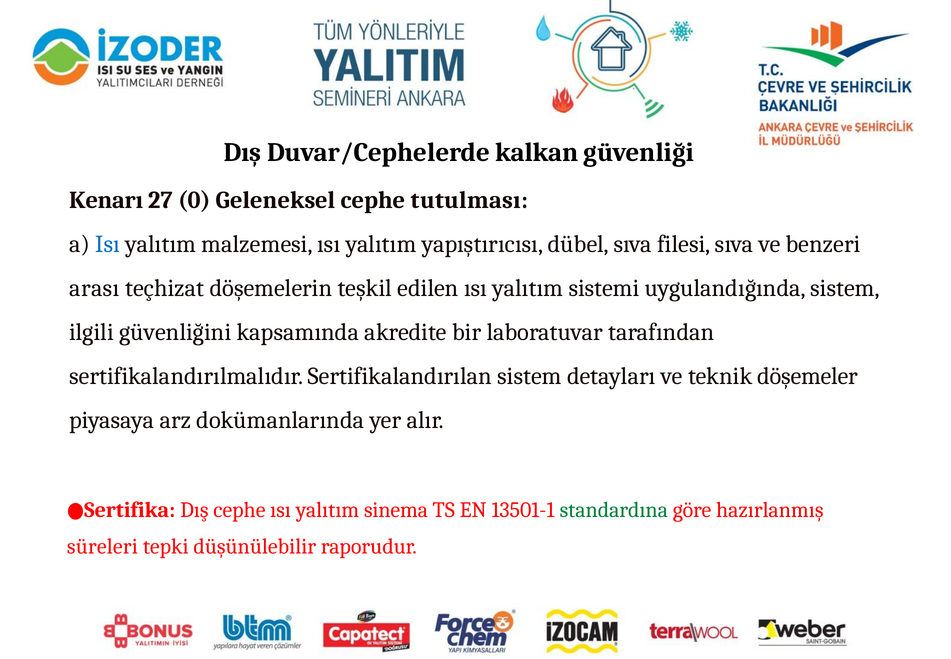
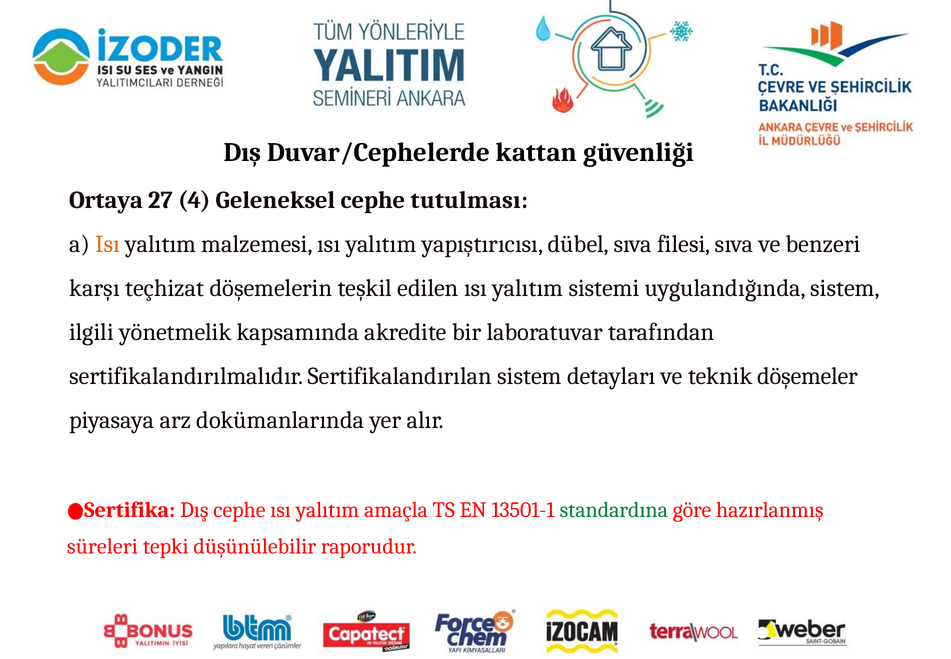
kalkan: kalkan -> kattan (537, 152)
Kenarı: Kenarı -> Ortaya (106, 200)
0: 0 -> 4 (194, 200)
Isı colour: blue -> orange (108, 244)
arası: arası -> karşı (95, 288)
güvenliğini: güvenliğini -> yönetmelik (175, 332)
sinema: sinema -> amaçla (396, 510)
